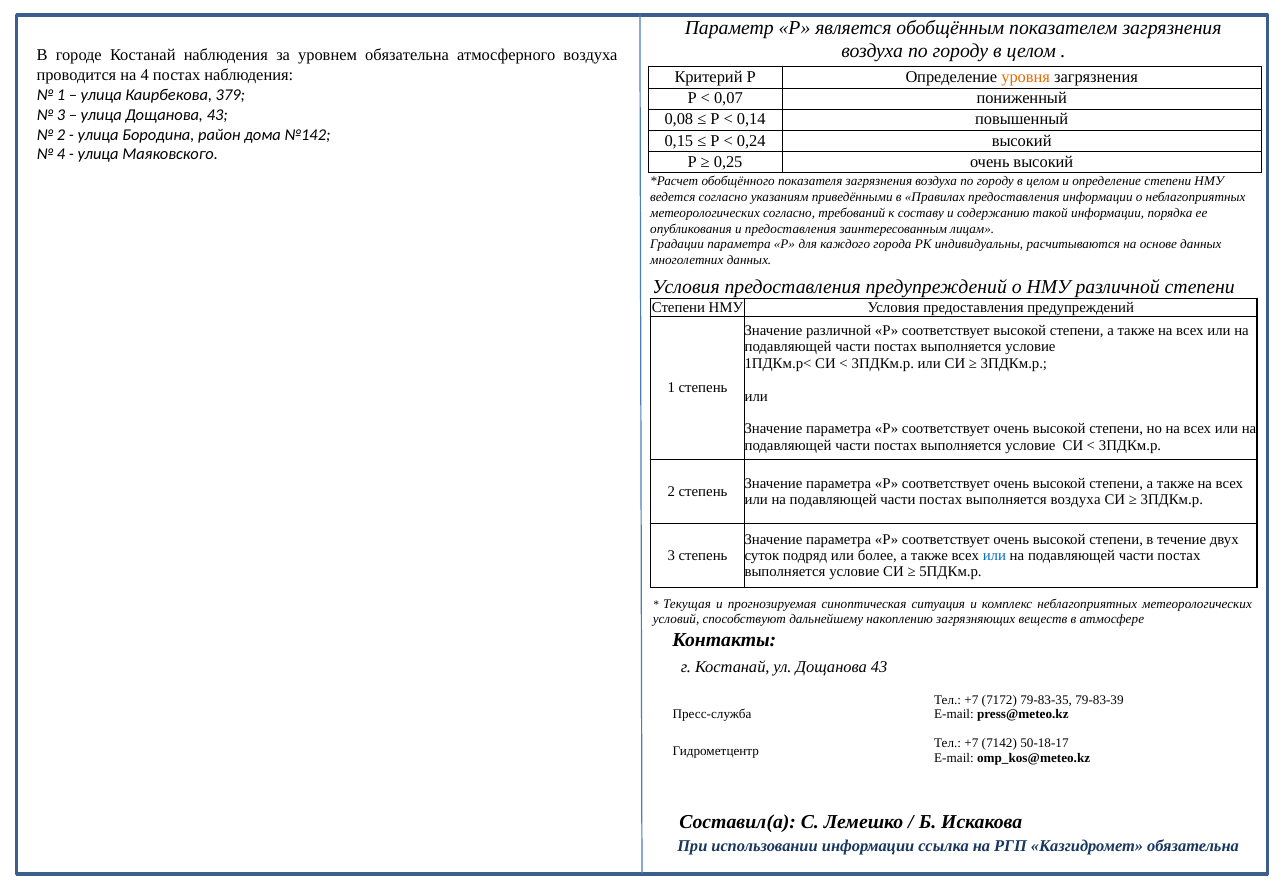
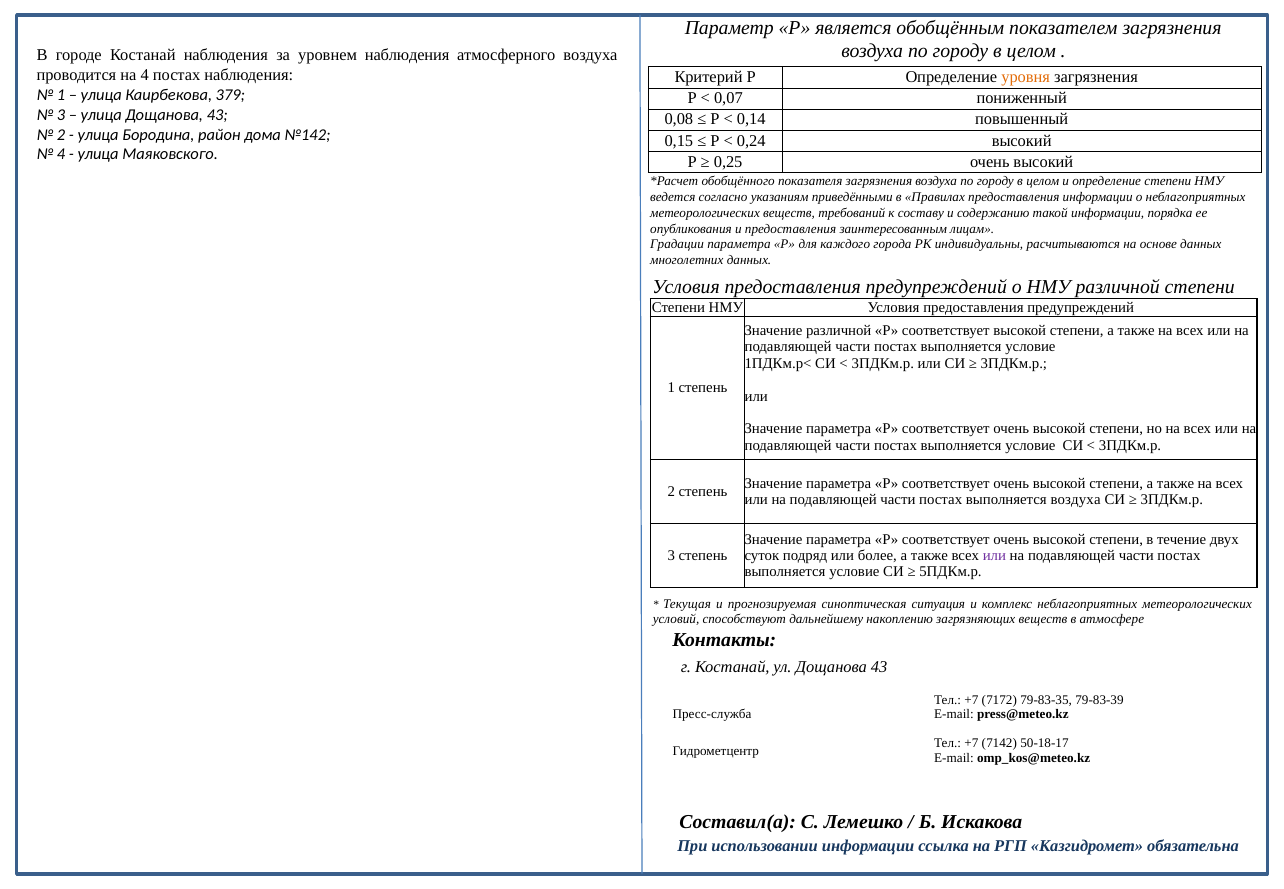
уровнем обязательна: обязательна -> наблюдения (407, 55)
метеорологических согласно: согласно -> веществ (789, 213)
или colour: blue -> purple (994, 556)
